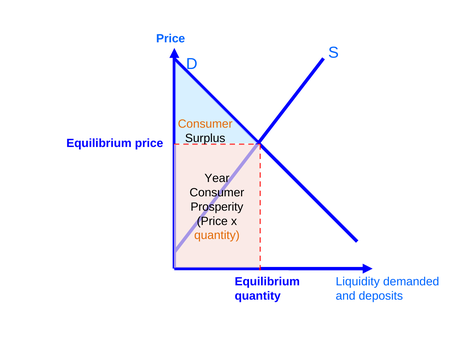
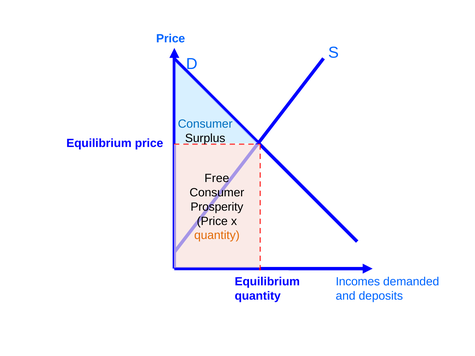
Consumer colour: orange -> blue (205, 124)
Year: Year -> Free (217, 179)
Liquidity: Liquidity -> Incomes (358, 282)
